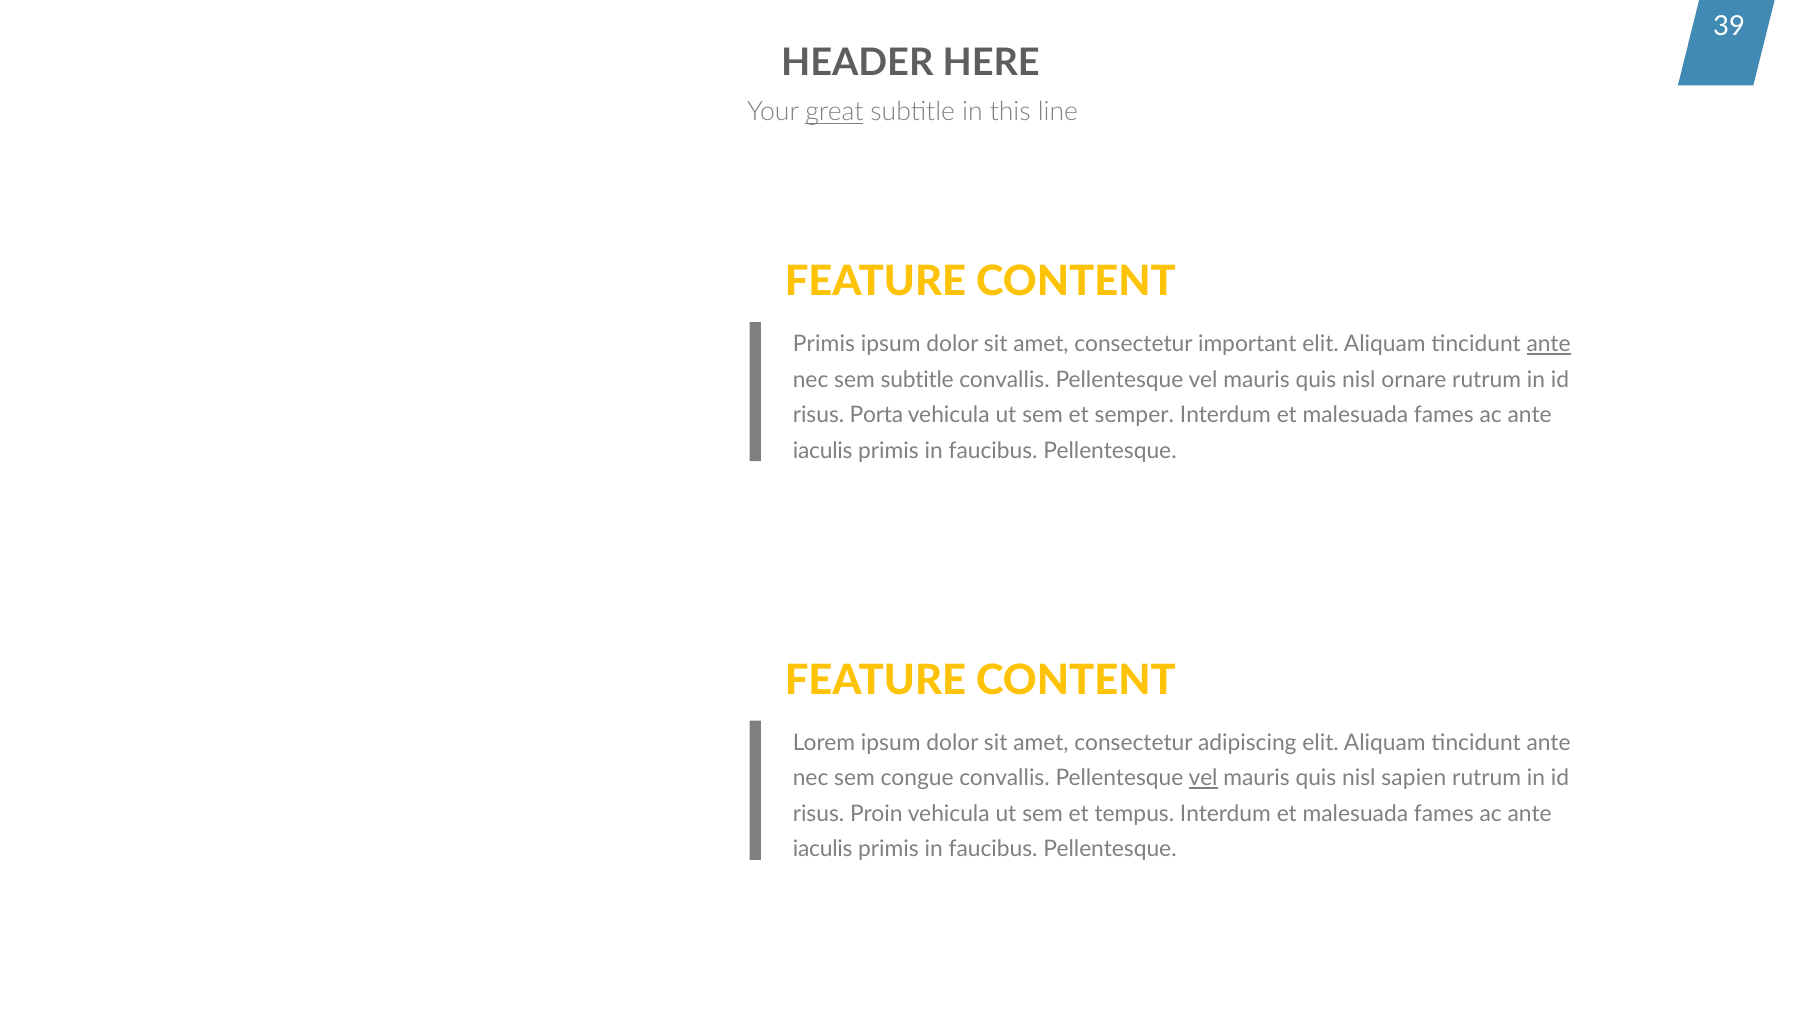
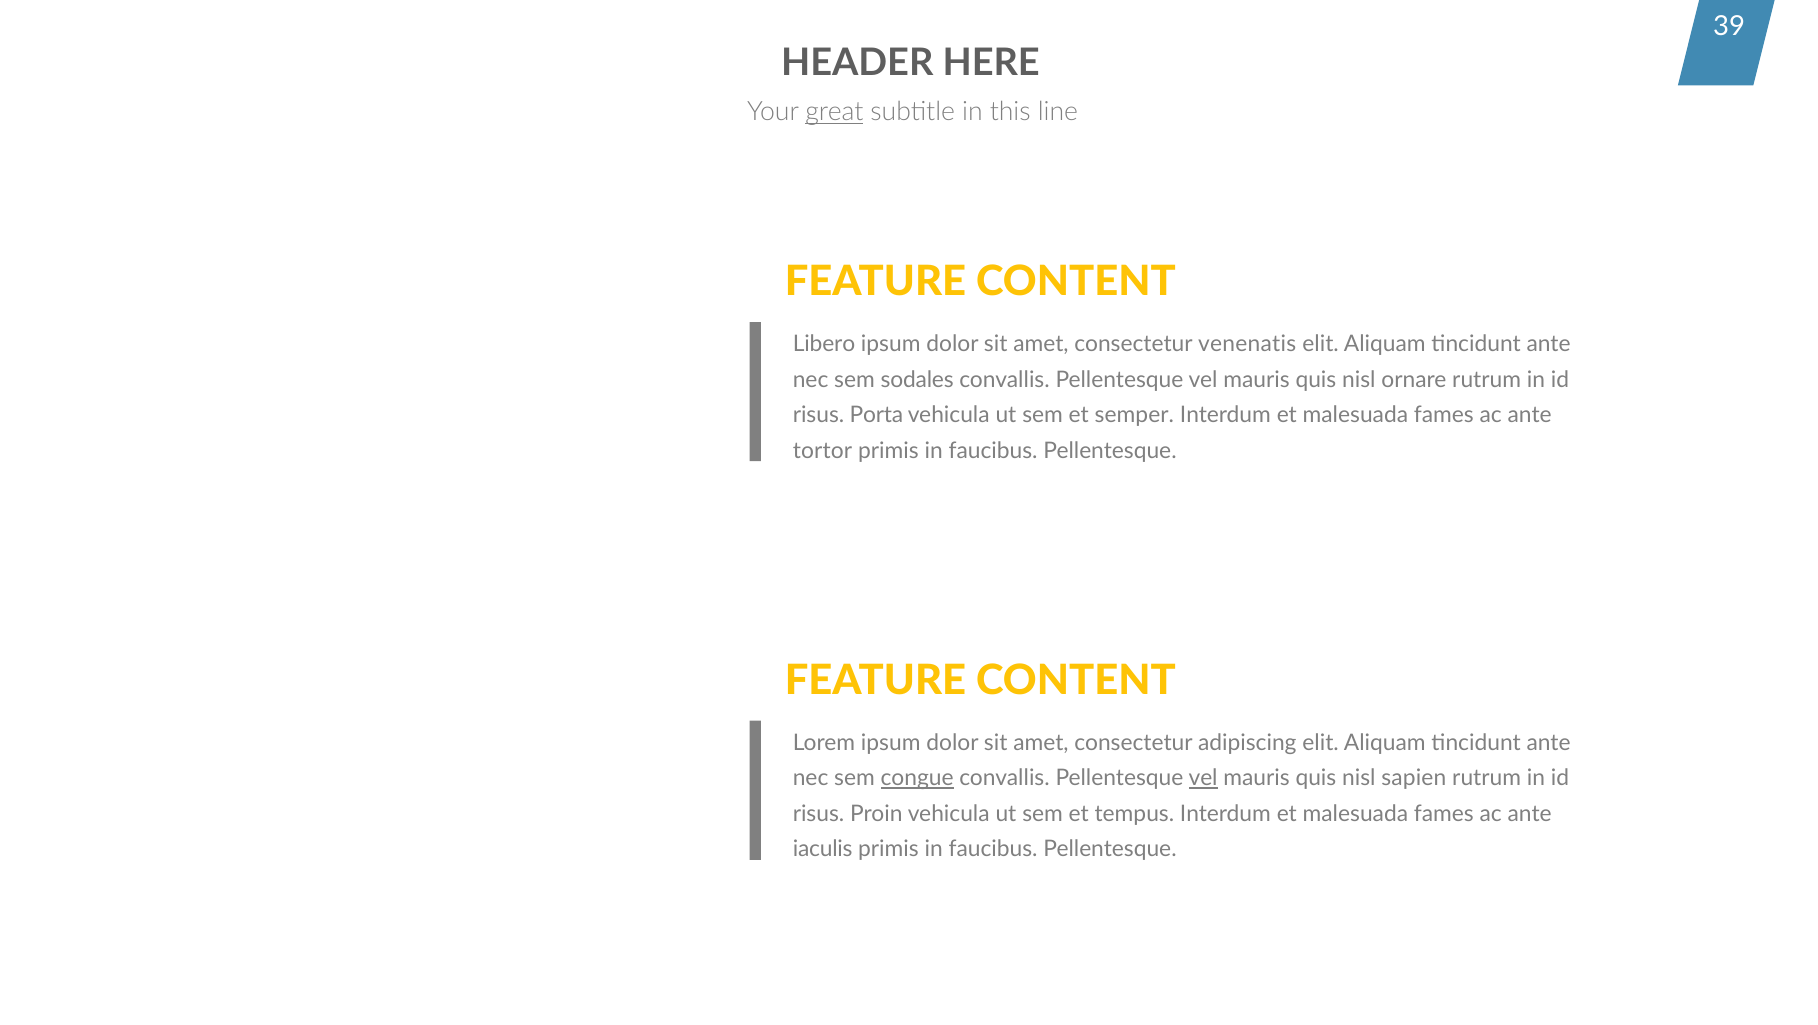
Primis: Primis -> Libero (824, 344)
important: important -> venenatis (1247, 344)
ante underline: present -> none (1549, 344)
sem subtitle: subtitle -> sodales (917, 380)
iaculis: iaculis -> tortor (823, 451)
congue underline: none -> present (917, 778)
